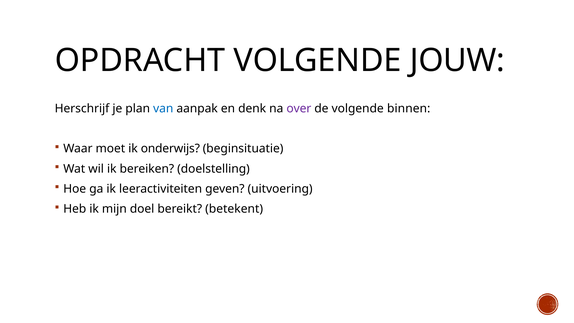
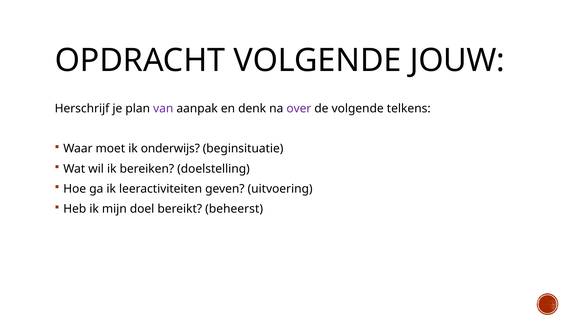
van colour: blue -> purple (163, 108)
binnen: binnen -> telkens (409, 108)
betekent: betekent -> beheerst (234, 209)
